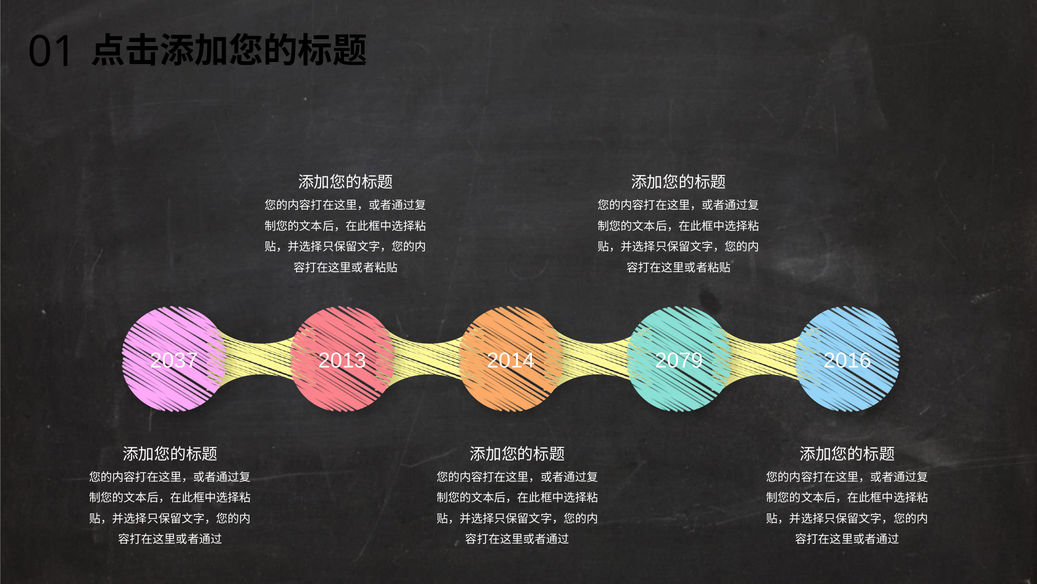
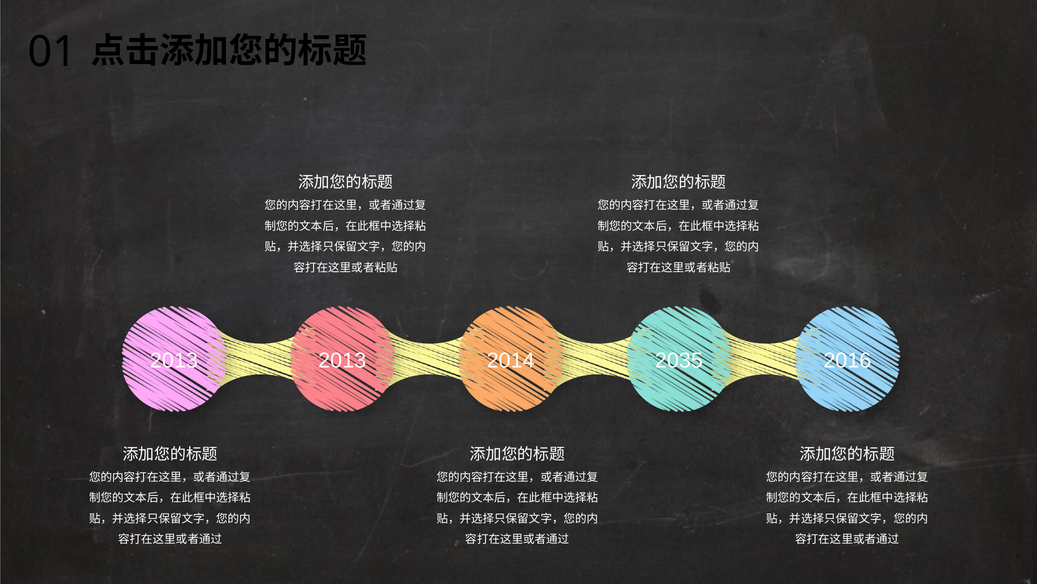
2037: 2037 -> 2013 (174, 360)
2079: 2079 -> 2035 (679, 360)
